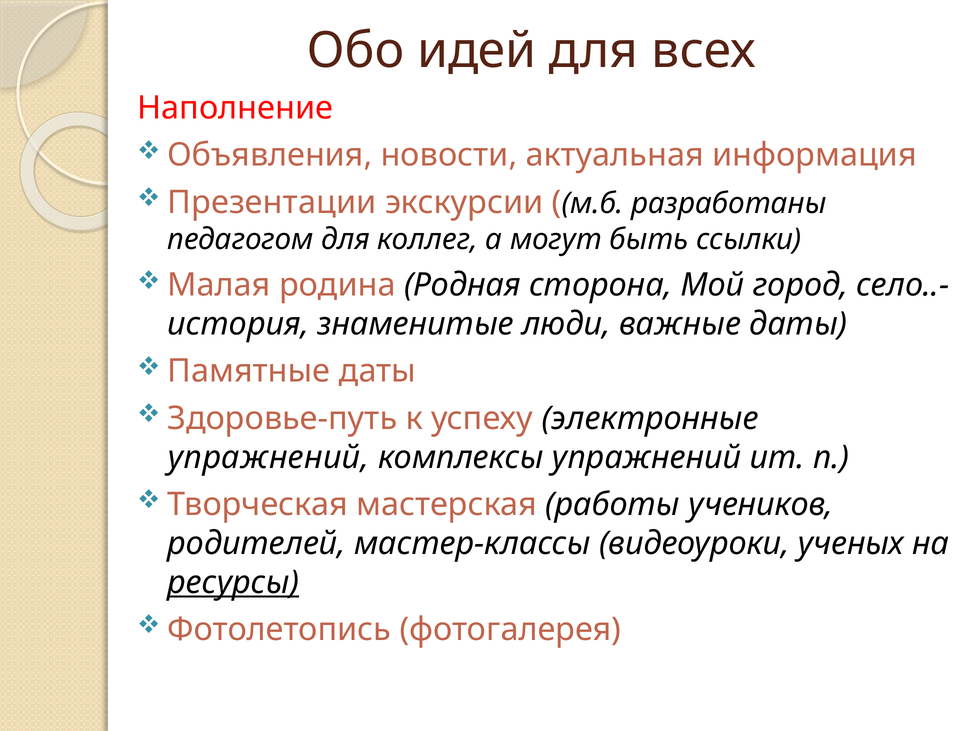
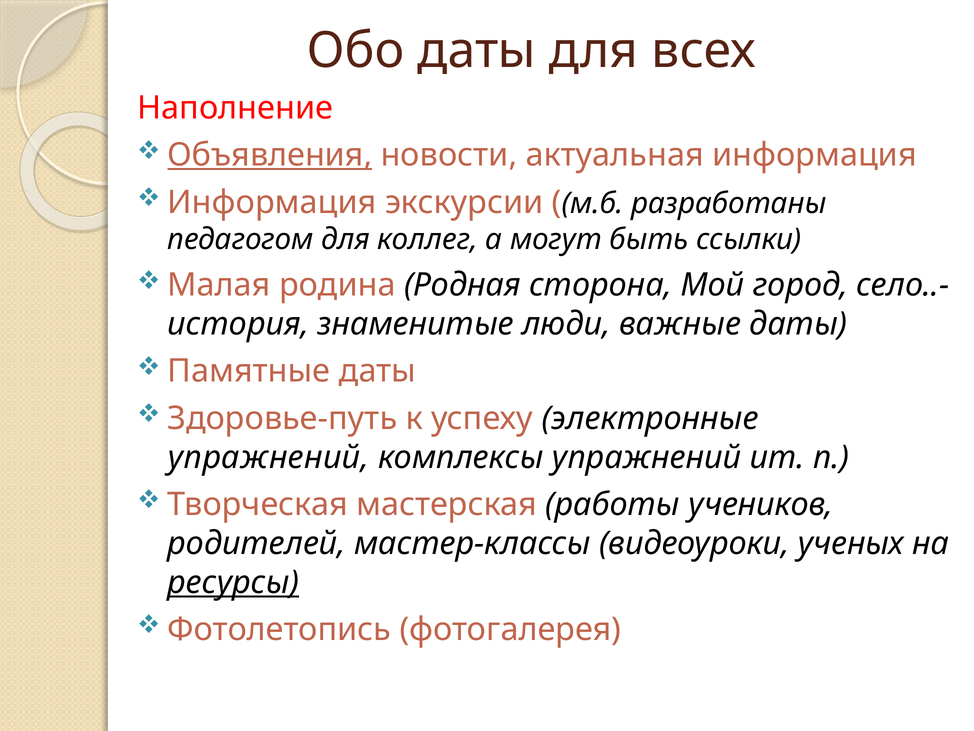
Обо идей: идей -> даты (477, 51)
Объявления underline: none -> present (270, 155)
Презентации: Презентации -> Информация (272, 202)
